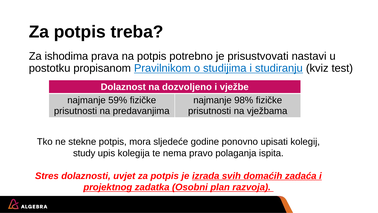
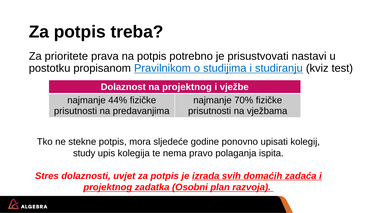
ishodima: ishodima -> prioritete (66, 56)
na dozvoljeno: dozvoljeno -> projektnog (187, 87)
59%: 59% -> 44% (118, 100)
98%: 98% -> 70% (244, 100)
